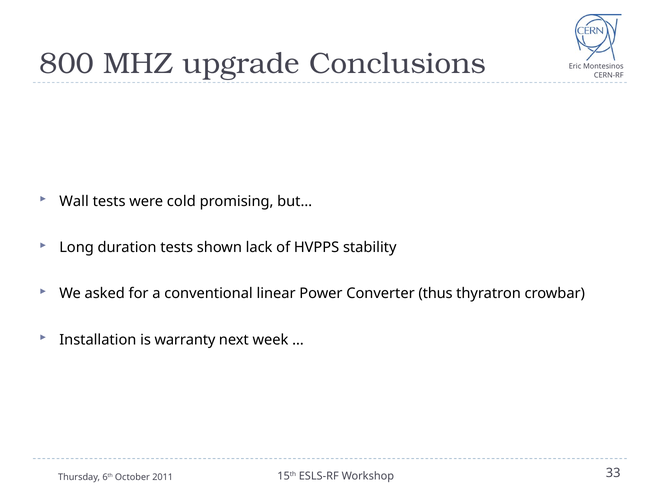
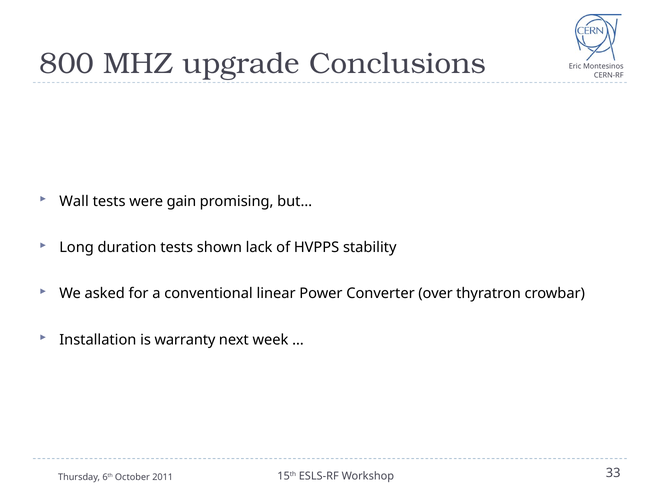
cold: cold -> gain (181, 201)
thus: thus -> over (436, 294)
